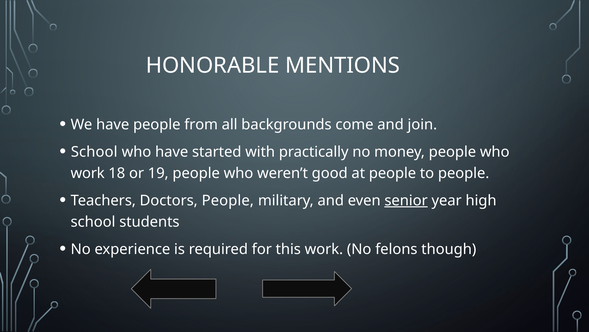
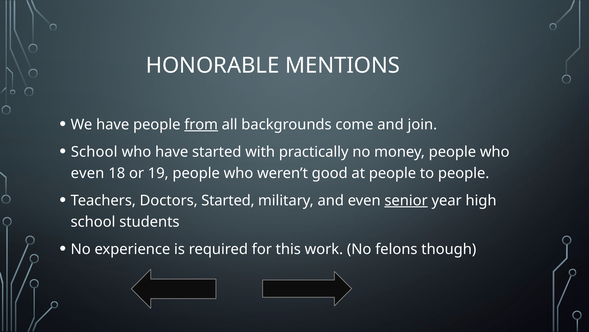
from underline: none -> present (201, 124)
work: work -> even (87, 173)
Doctors People: People -> Started (228, 200)
